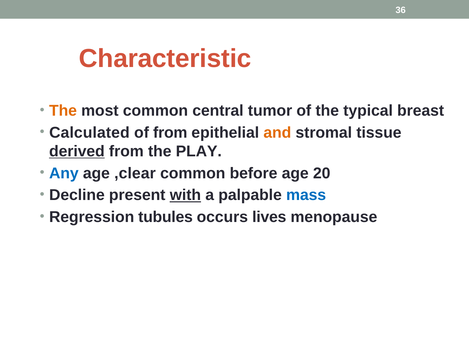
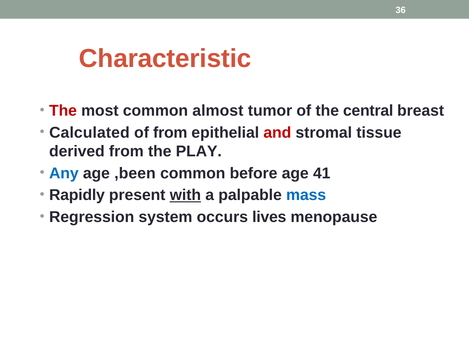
The colour: orange -> red (63, 111)
central: central -> almost (218, 111)
typical: typical -> central (368, 111)
and colour: orange -> red (277, 132)
derived underline: present -> none (77, 151)
,clear: ,clear -> ,been (135, 173)
20: 20 -> 41 (322, 173)
Decline: Decline -> Rapidly (77, 195)
tubules: tubules -> system (165, 217)
